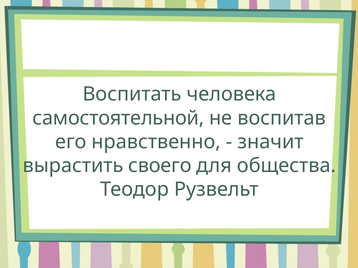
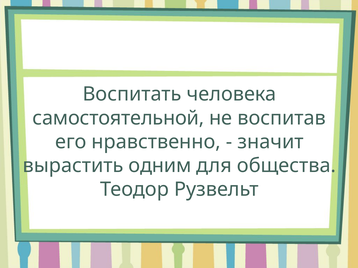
своего: своего -> одним (160, 166)
